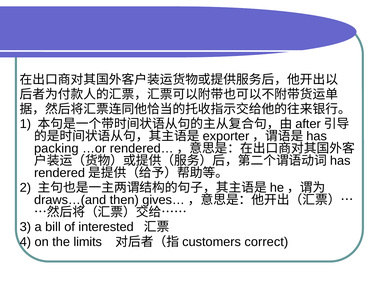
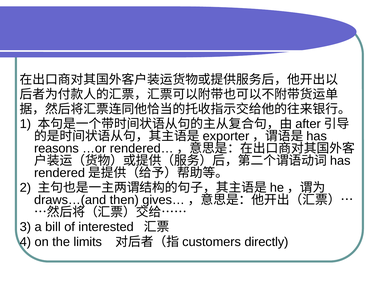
packing: packing -> reasons (56, 148)
correct: correct -> directly (266, 241)
